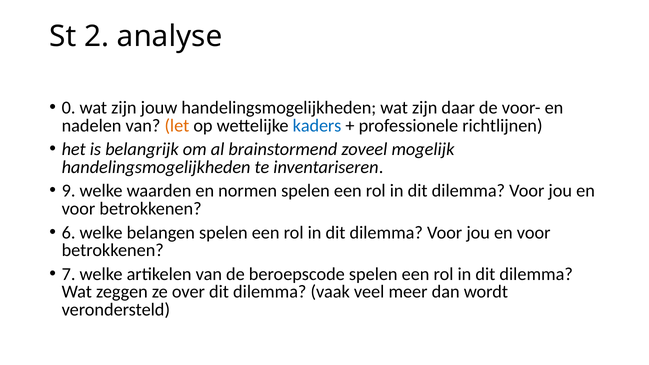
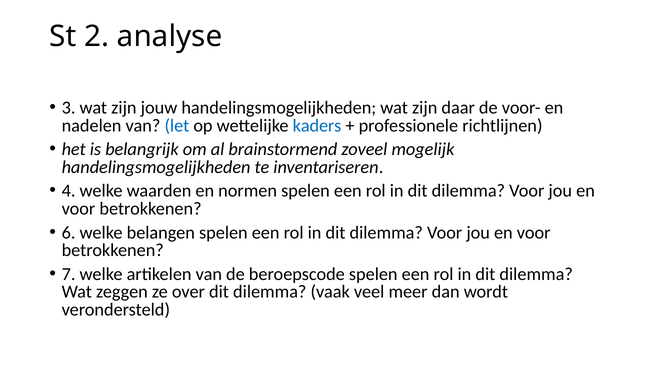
0: 0 -> 3 (69, 108)
let colour: orange -> blue (177, 126)
9: 9 -> 4 (69, 191)
